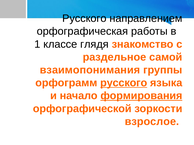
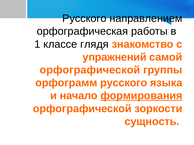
раздельное: раздельное -> упражнений (115, 57)
взаимопонимания: взаимопонимания -> орфографической (90, 70)
русского underline: present -> none (124, 83)
взрослое: взрослое -> сущность (152, 122)
